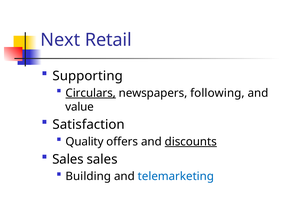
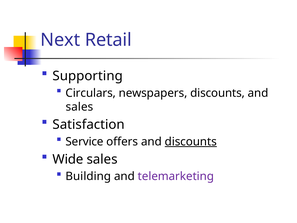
Circulars underline: present -> none (91, 93)
newspapers following: following -> discounts (218, 93)
value: value -> sales (79, 107)
Quality: Quality -> Service (85, 141)
Sales: Sales -> Wide (68, 159)
telemarketing colour: blue -> purple (176, 176)
